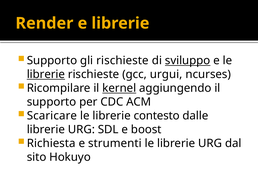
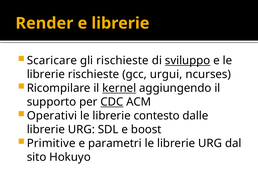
Supporto: Supporto -> Scaricare (52, 60)
librerie underline: present -> none (46, 74)
CDC underline: none -> present (112, 102)
Scaricare: Scaricare -> Operativi (52, 115)
Richiesta: Richiesta -> Primitive (51, 143)
strumenti: strumenti -> parametri (115, 143)
